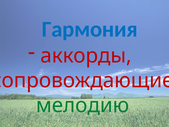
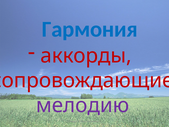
мелодию colour: green -> purple (83, 105)
